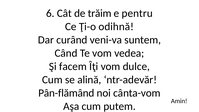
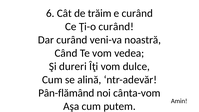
e pentru: pentru -> curând (137, 13)
Ţi-o odihnă: odihnă -> curând (116, 27)
suntem: suntem -> noastră (143, 40)
facem: facem -> dureri (73, 66)
